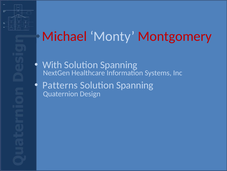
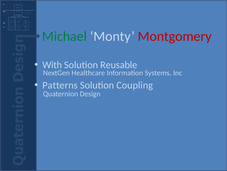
Michael colour: red -> green (64, 36)
Spanning: Spanning -> Reusable (119, 65)
Spanning: Spanning -> Coupling (135, 85)
